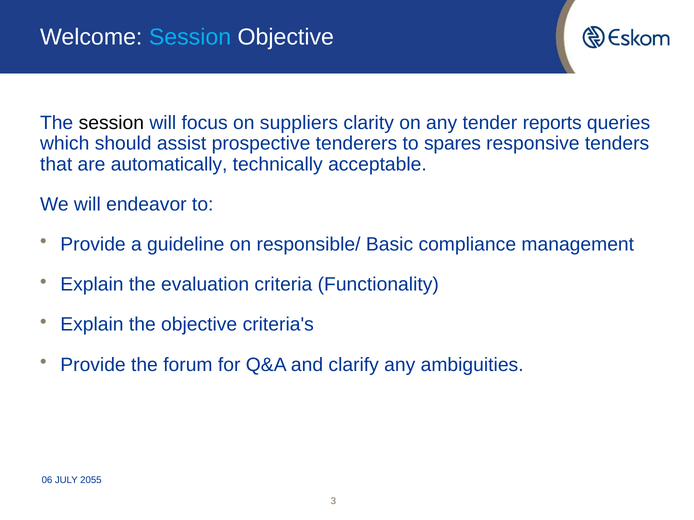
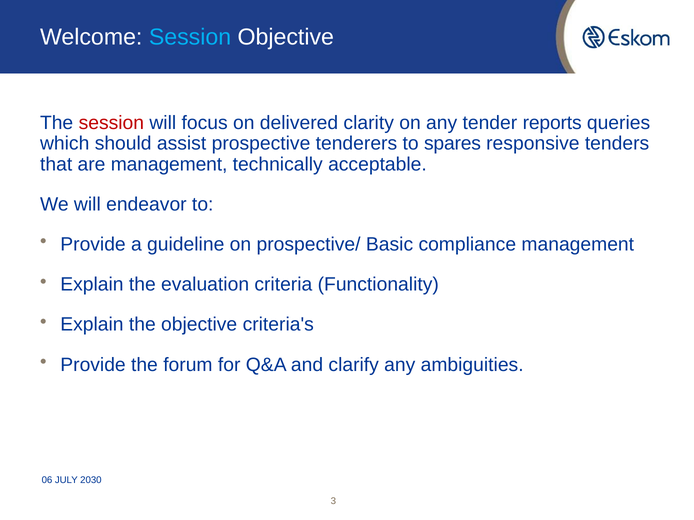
session colour: black -> red (111, 123)
suppliers: suppliers -> delivered (299, 123)
are automatically: automatically -> management (169, 164)
responsible/: responsible/ -> prospective/ (309, 245)
2055: 2055 -> 2030 (91, 481)
